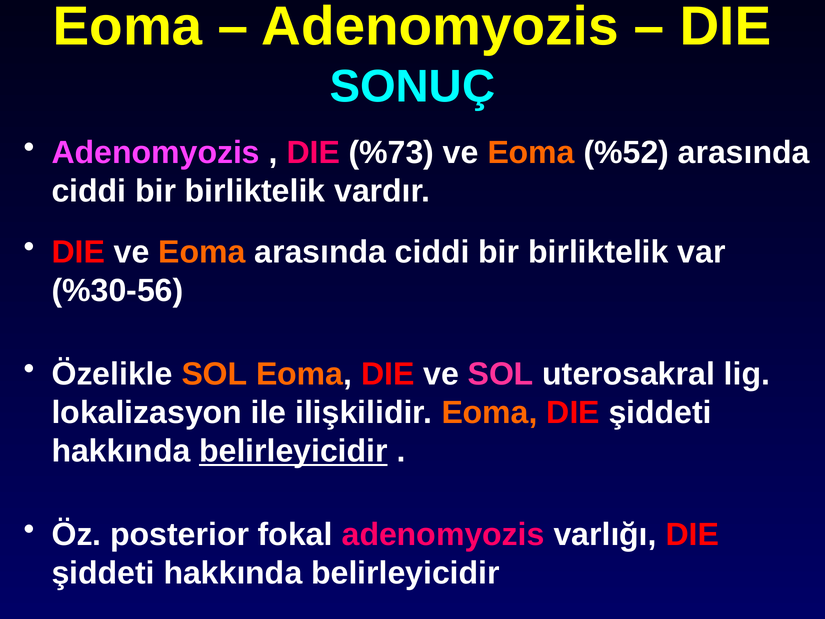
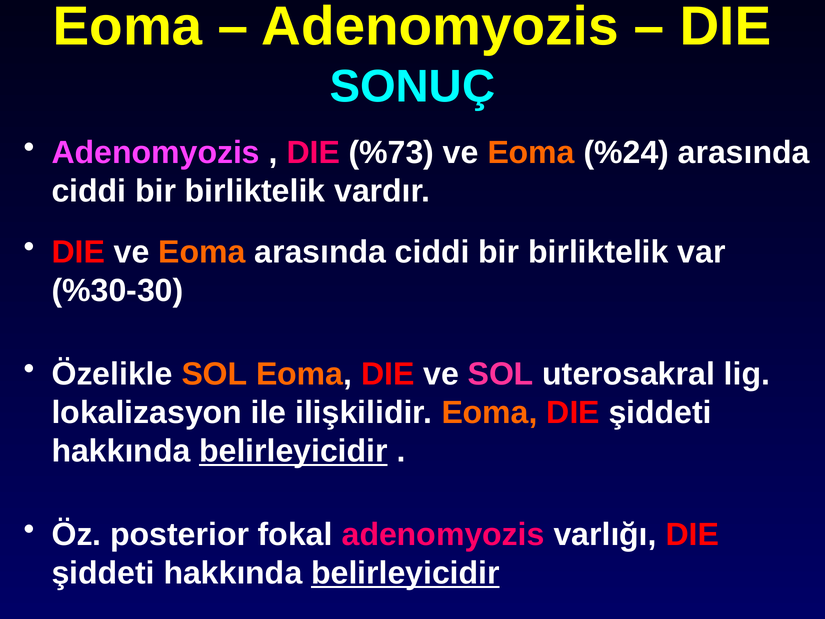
%52: %52 -> %24 (626, 153)
%30-56: %30-56 -> %30-30 (118, 291)
belirleyicidir underline: none -> present (405, 573)
